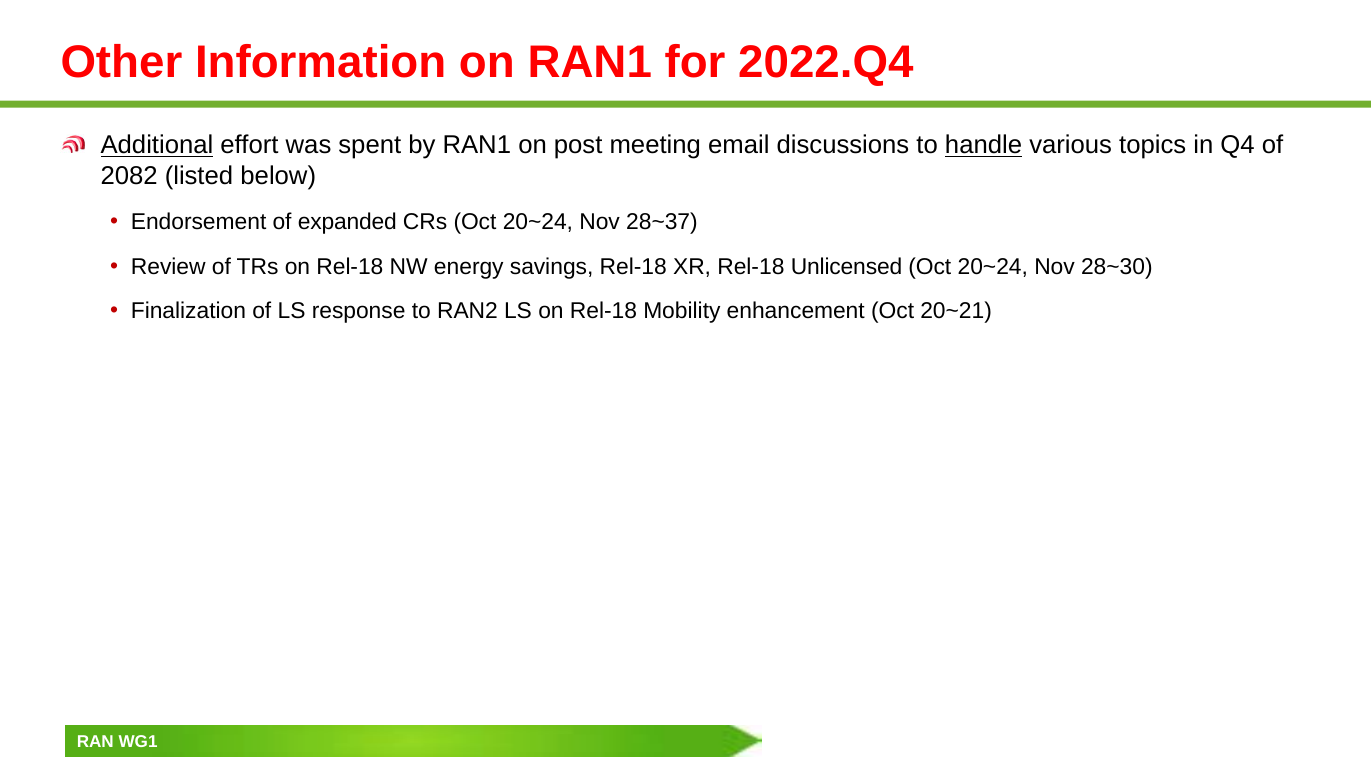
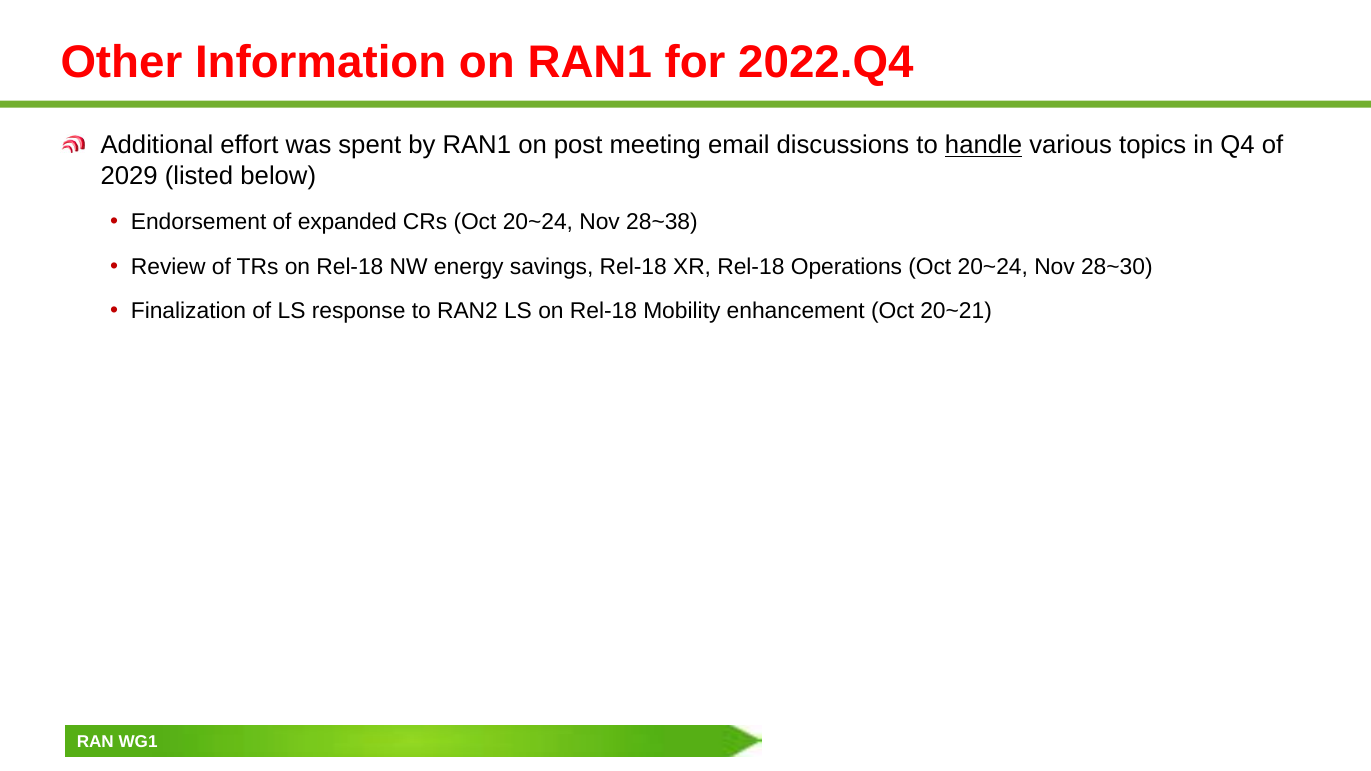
Additional underline: present -> none (157, 145)
2082: 2082 -> 2029 (129, 176)
28~37: 28~37 -> 28~38 (662, 222)
Unlicensed: Unlicensed -> Operations (846, 267)
